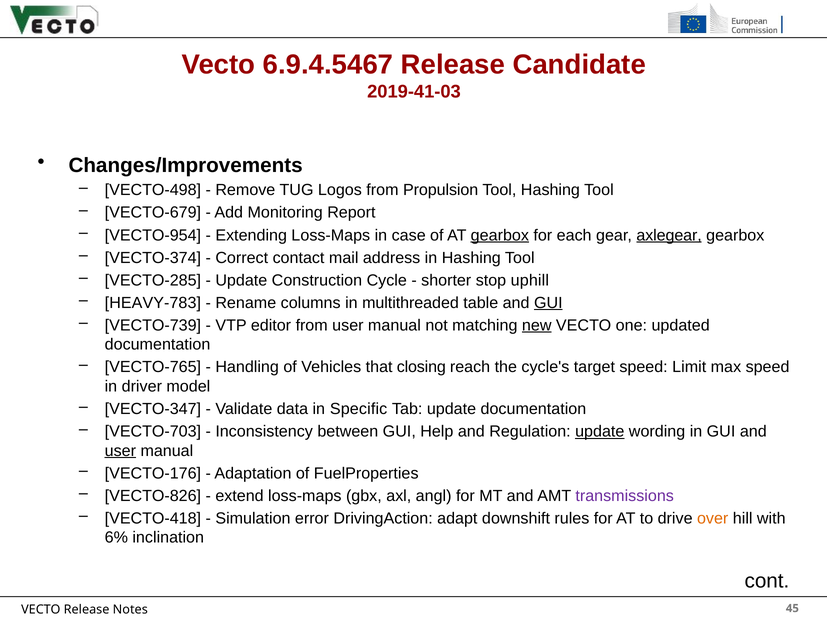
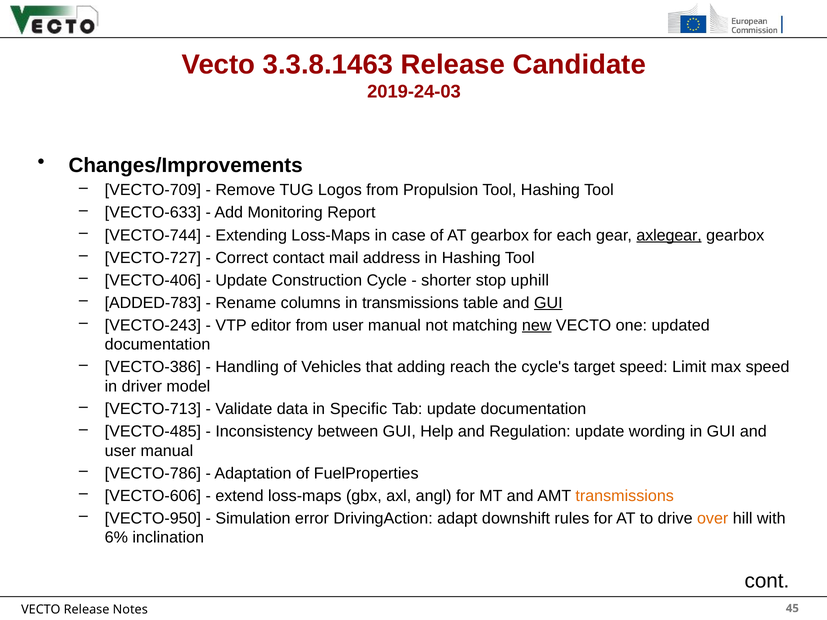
6.9.4.5467: 6.9.4.5467 -> 3.3.8.1463 (328, 65)
2019-41-03: 2019-41-03 -> 2019-24-03 (414, 92)
VECTO-498: VECTO-498 -> VECTO-709 (153, 190)
VECTO-679: VECTO-679 -> VECTO-633 (153, 213)
VECTO-954: VECTO-954 -> VECTO-744 (153, 235)
gearbox underline: present -> none (500, 235)
VECTO-374: VECTO-374 -> VECTO-727 (153, 258)
VECTO-285: VECTO-285 -> VECTO-406 (153, 280)
HEAVY-783: HEAVY-783 -> ADDED-783 (153, 303)
in multithreaded: multithreaded -> transmissions (411, 303)
VECTO-739: VECTO-739 -> VECTO-243 (153, 325)
VECTO-765: VECTO-765 -> VECTO-386 (153, 367)
closing: closing -> adding (421, 367)
VECTO-347: VECTO-347 -> VECTO-713 (153, 409)
VECTO-703: VECTO-703 -> VECTO-485 (153, 432)
update underline: present -> none (600, 432)
user underline: present -> none (120, 451)
VECTO-176: VECTO-176 -> VECTO-786 (153, 473)
VECTO-826: VECTO-826 -> VECTO-606 (153, 496)
transmissions colour: purple -> orange (625, 496)
VECTO-418: VECTO-418 -> VECTO-950 (153, 519)
